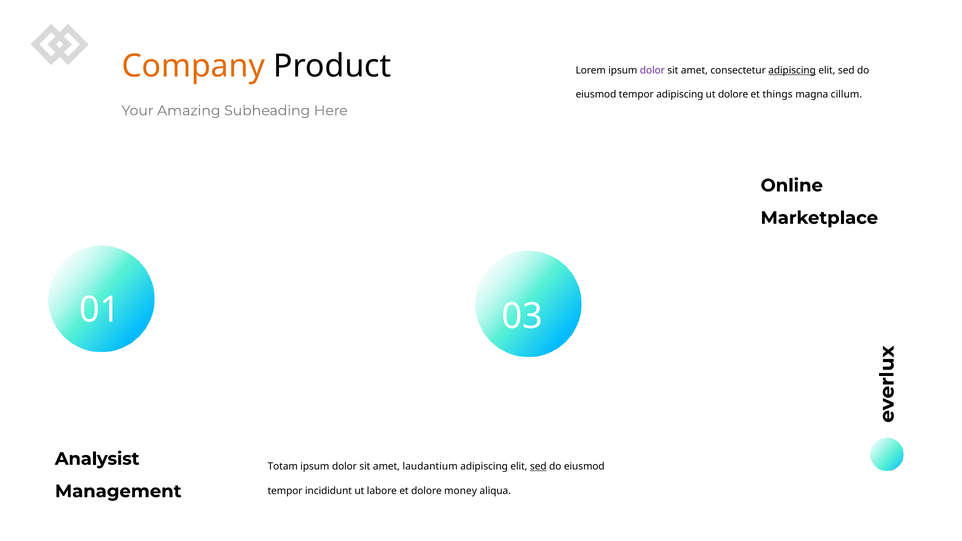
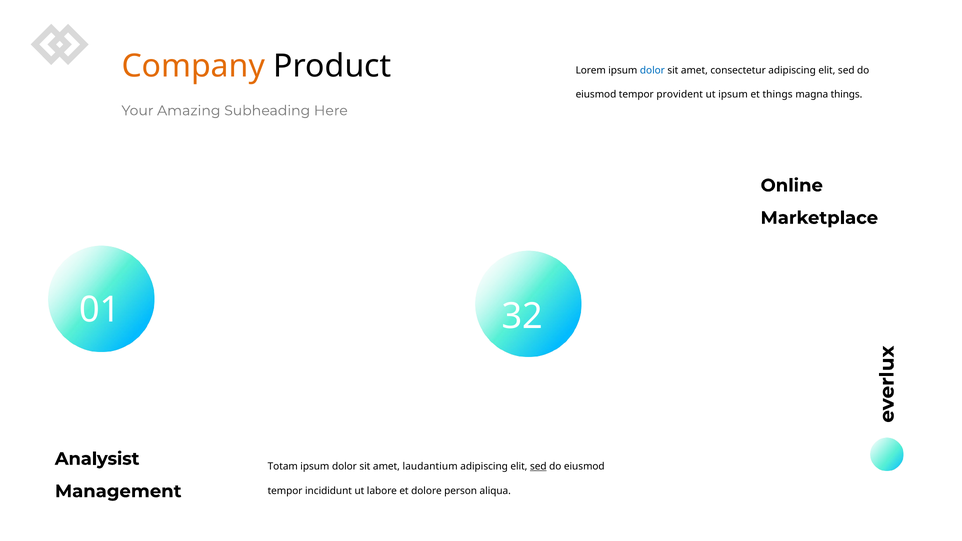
dolor colour: purple -> blue (652, 70)
adipiscing underline: present -> none (792, 70)
tempor adipiscing: adipiscing -> provident (680, 94)
ut dolore: dolore -> ipsum (733, 94)
magna cillum: cillum -> things (846, 94)
03: 03 -> 32 (522, 316)
money: money -> person (461, 491)
